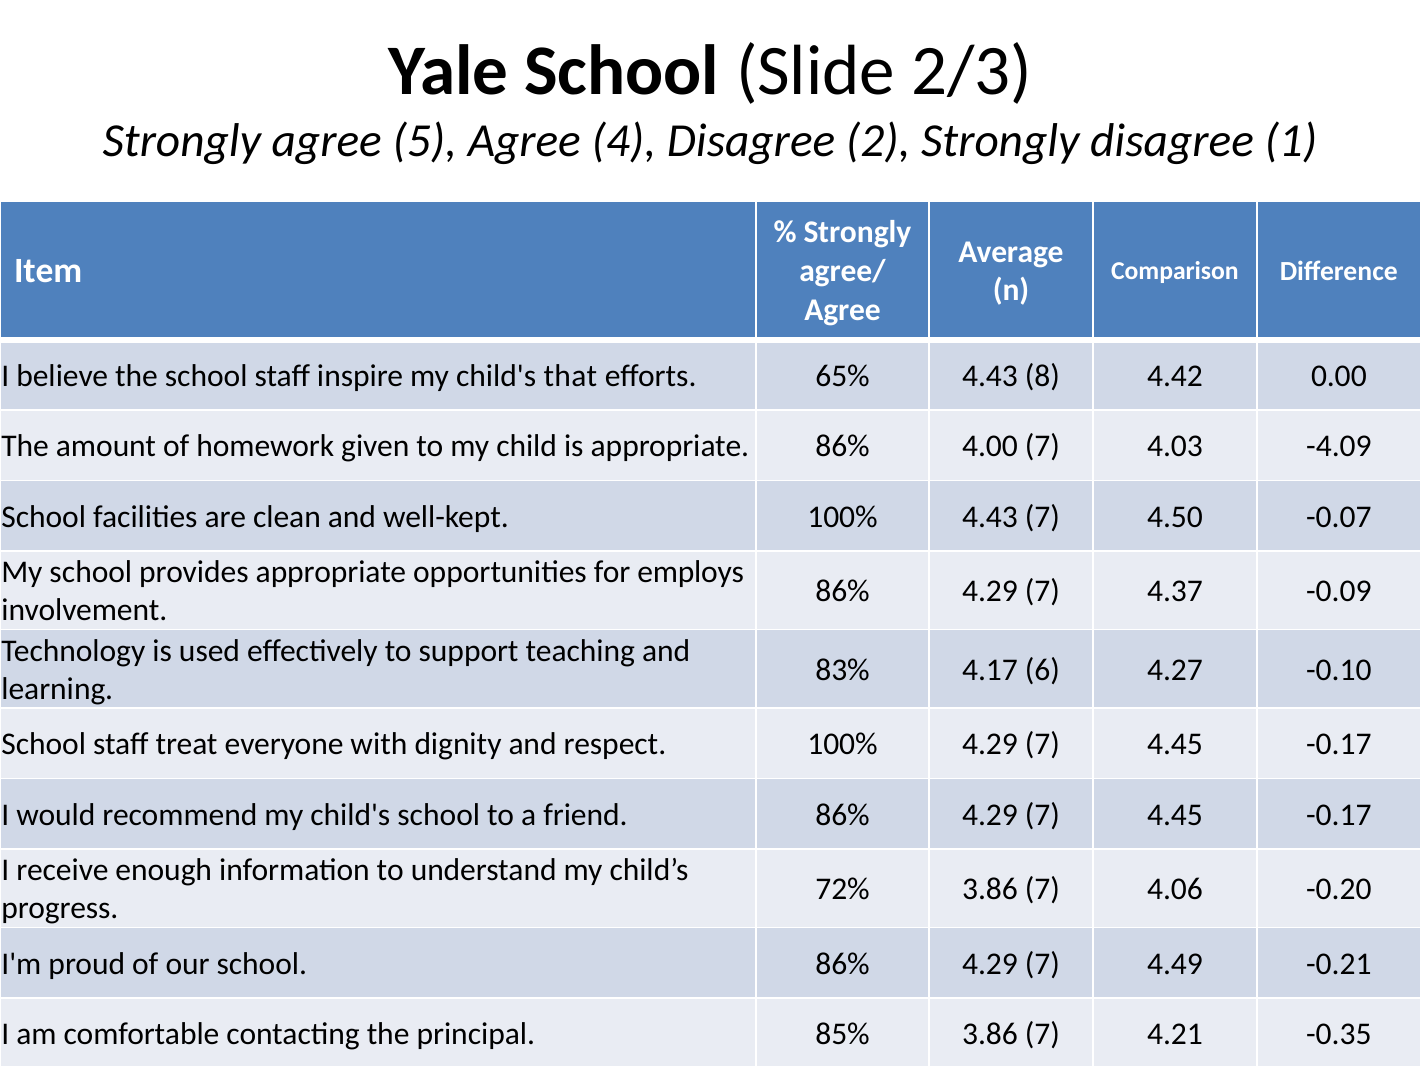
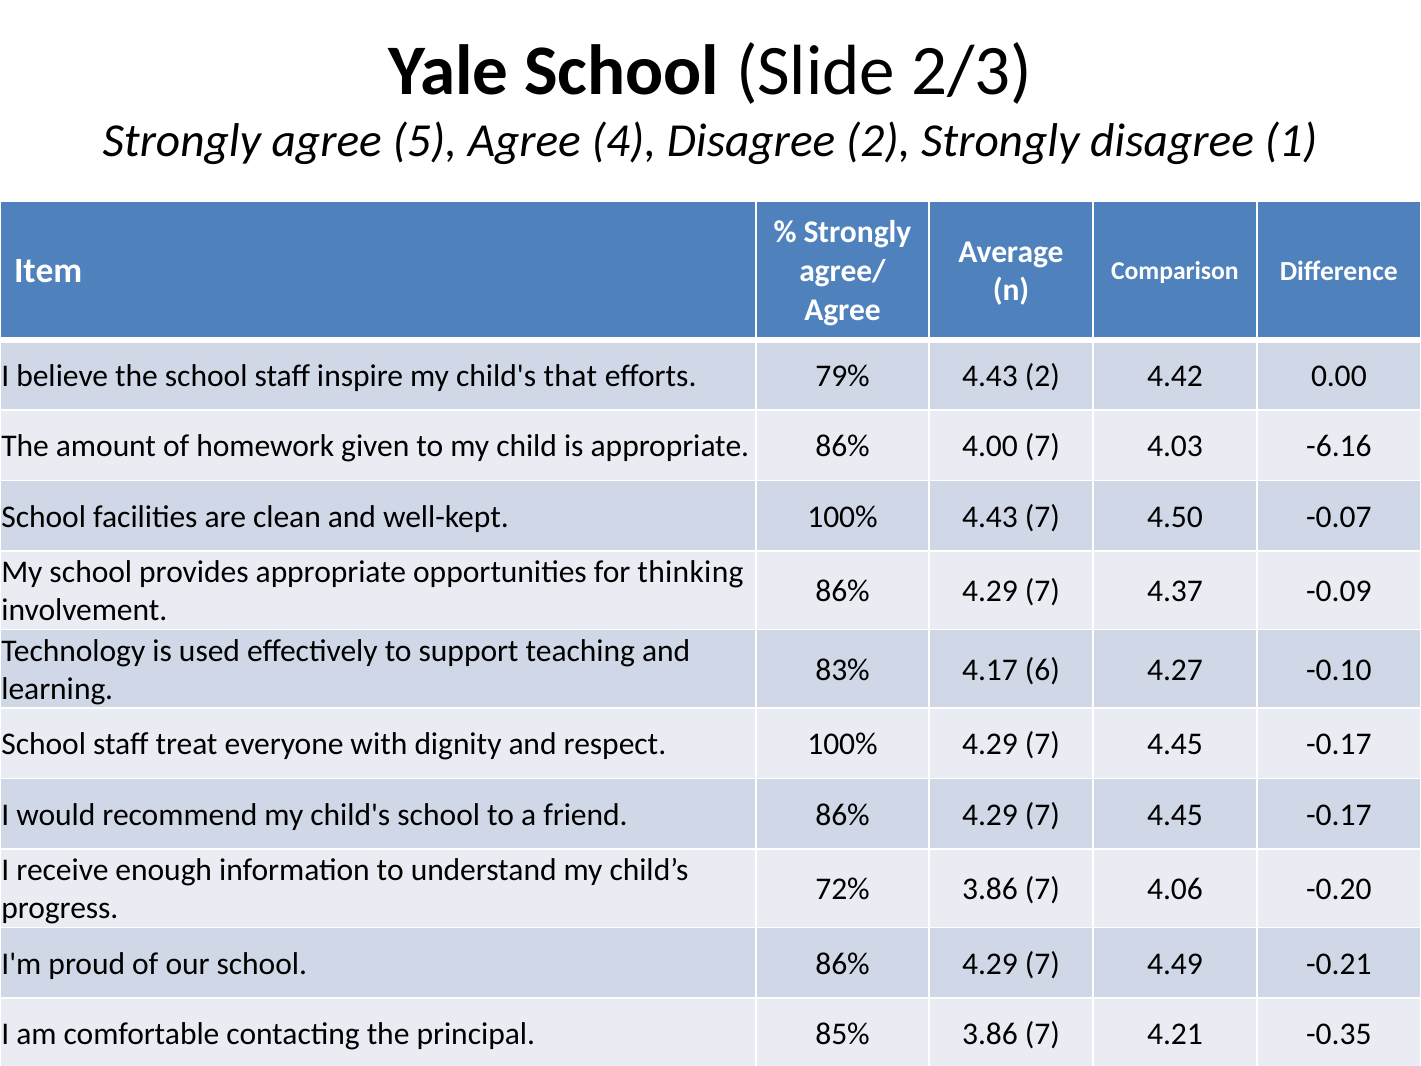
65%: 65% -> 79% (843, 376)
4.43 8: 8 -> 2 (1042, 376)
-4.09: -4.09 -> -6.16 (1339, 446)
employs: employs -> thinking (690, 572)
